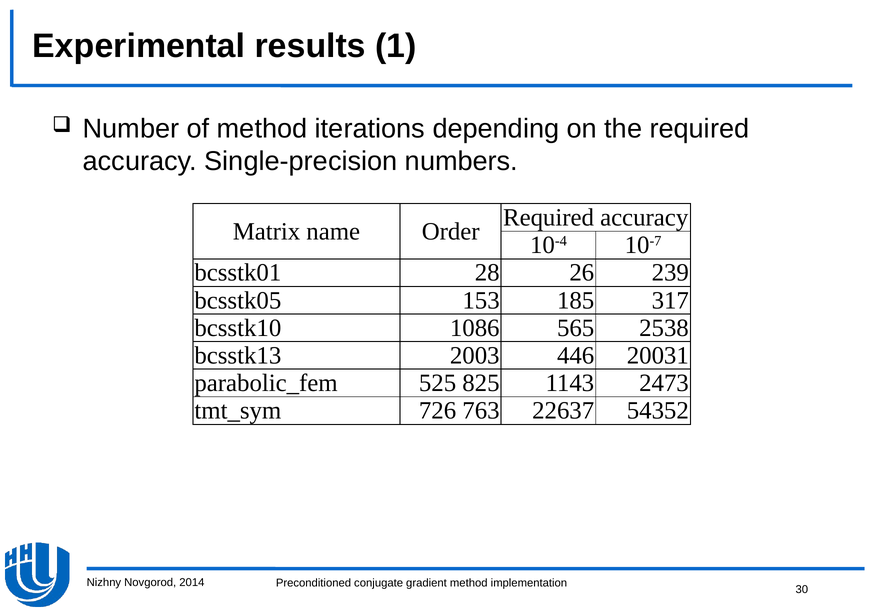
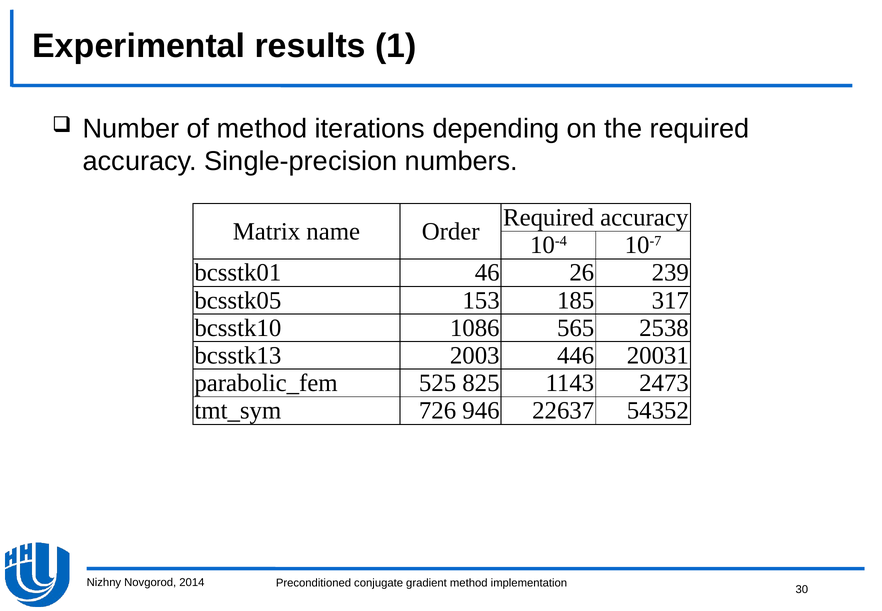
28: 28 -> 46 (487, 273)
763: 763 -> 946 (481, 410)
